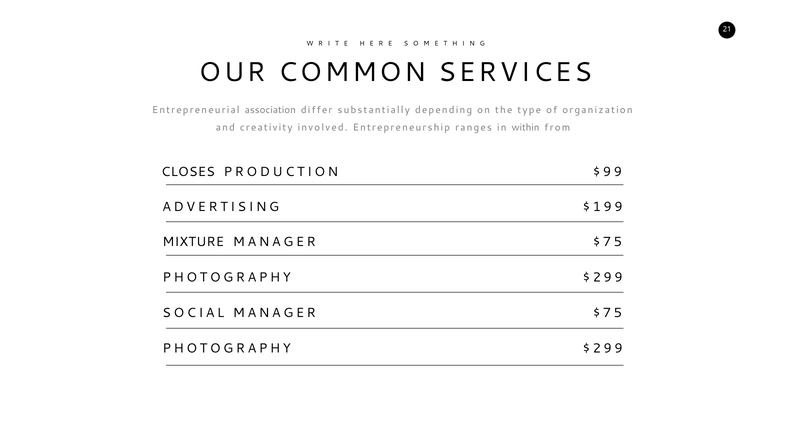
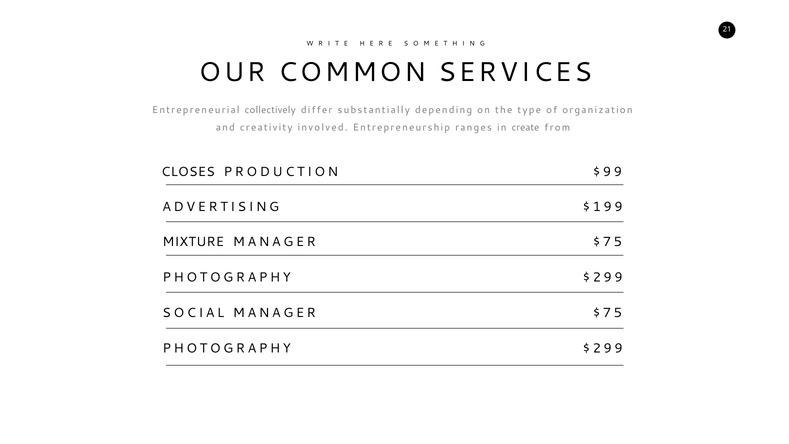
association: association -> collectively (270, 110)
within: within -> create (525, 128)
